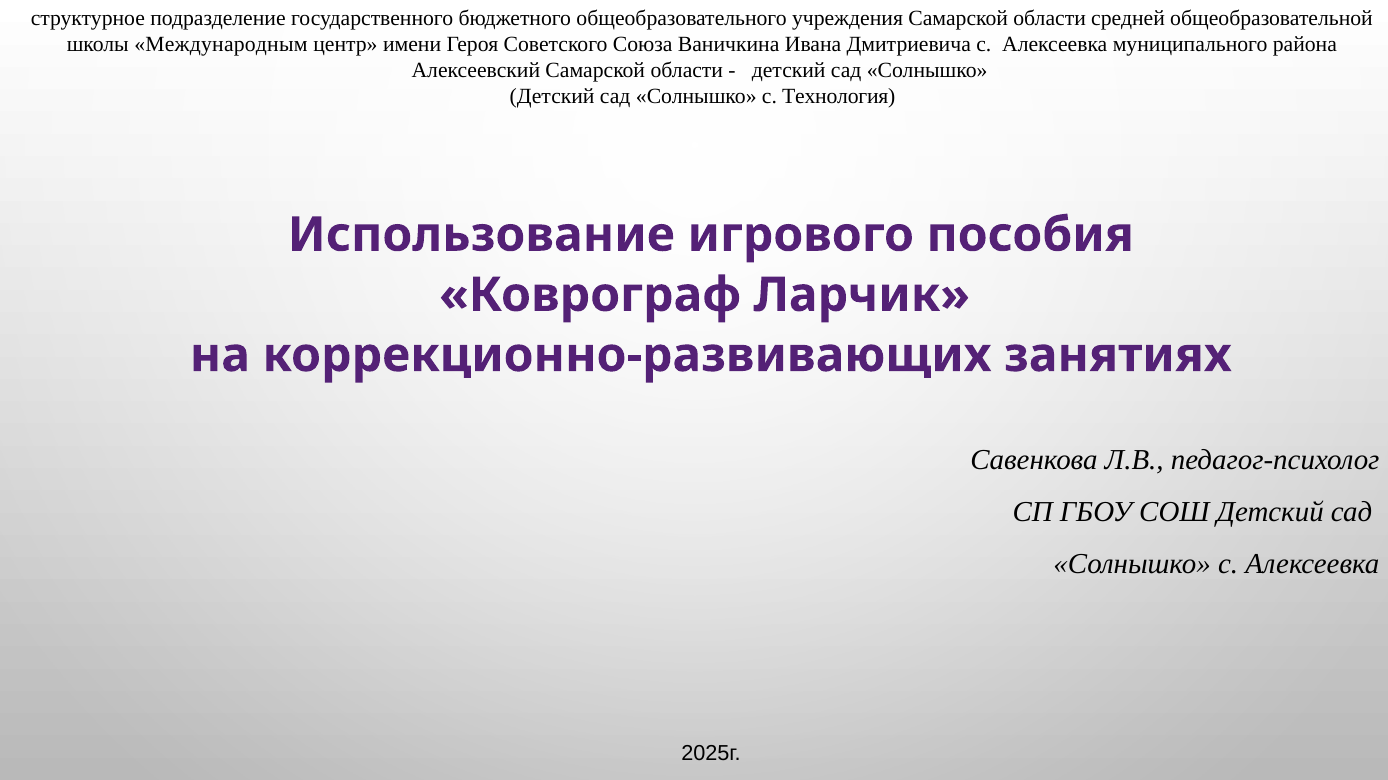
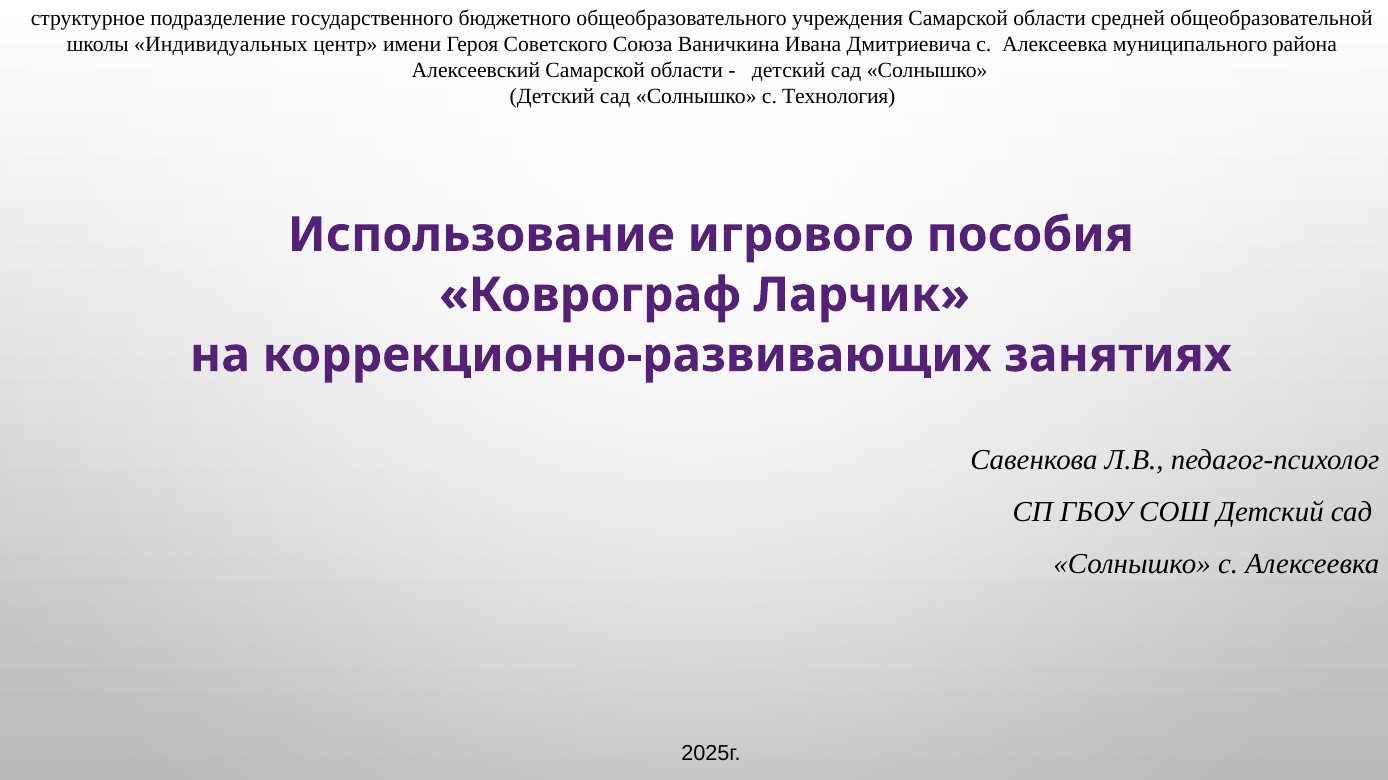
Международным: Международным -> Индивидуальных (221, 45)
